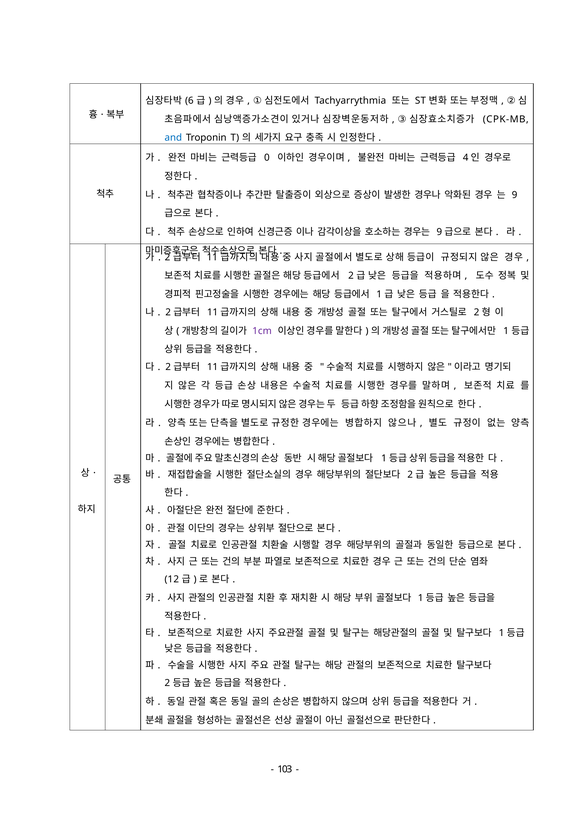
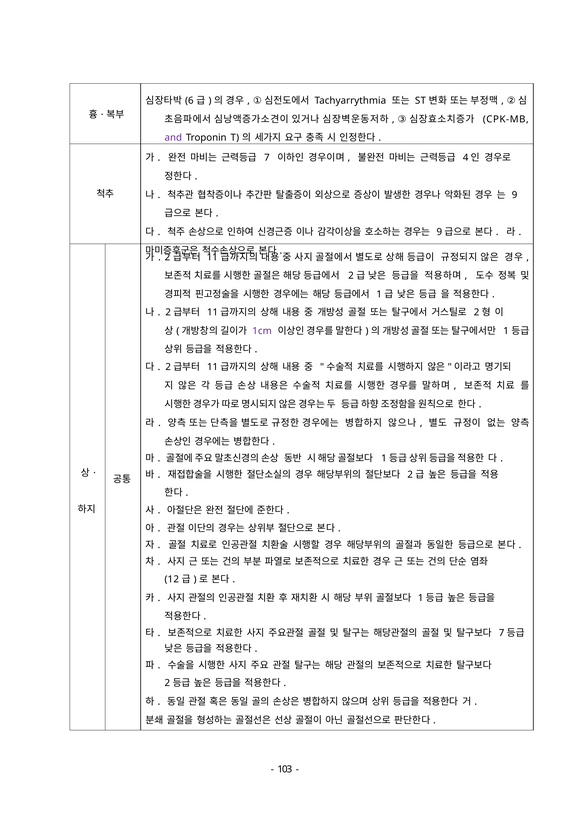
and colour: blue -> purple (173, 138)
0: 0 -> 7 (267, 157)
1: 1 -> 7 (502, 632)
